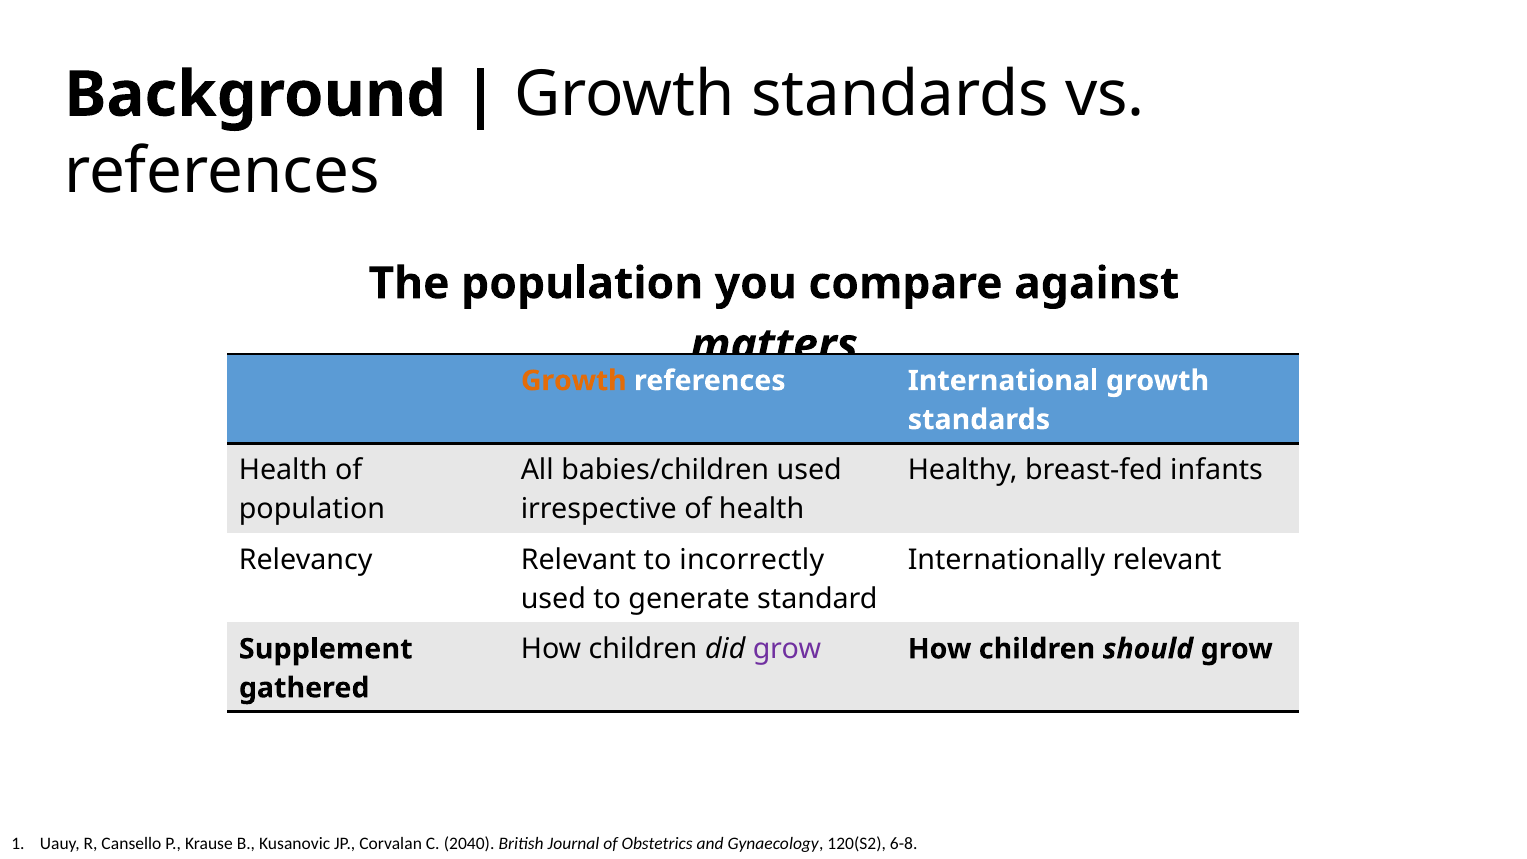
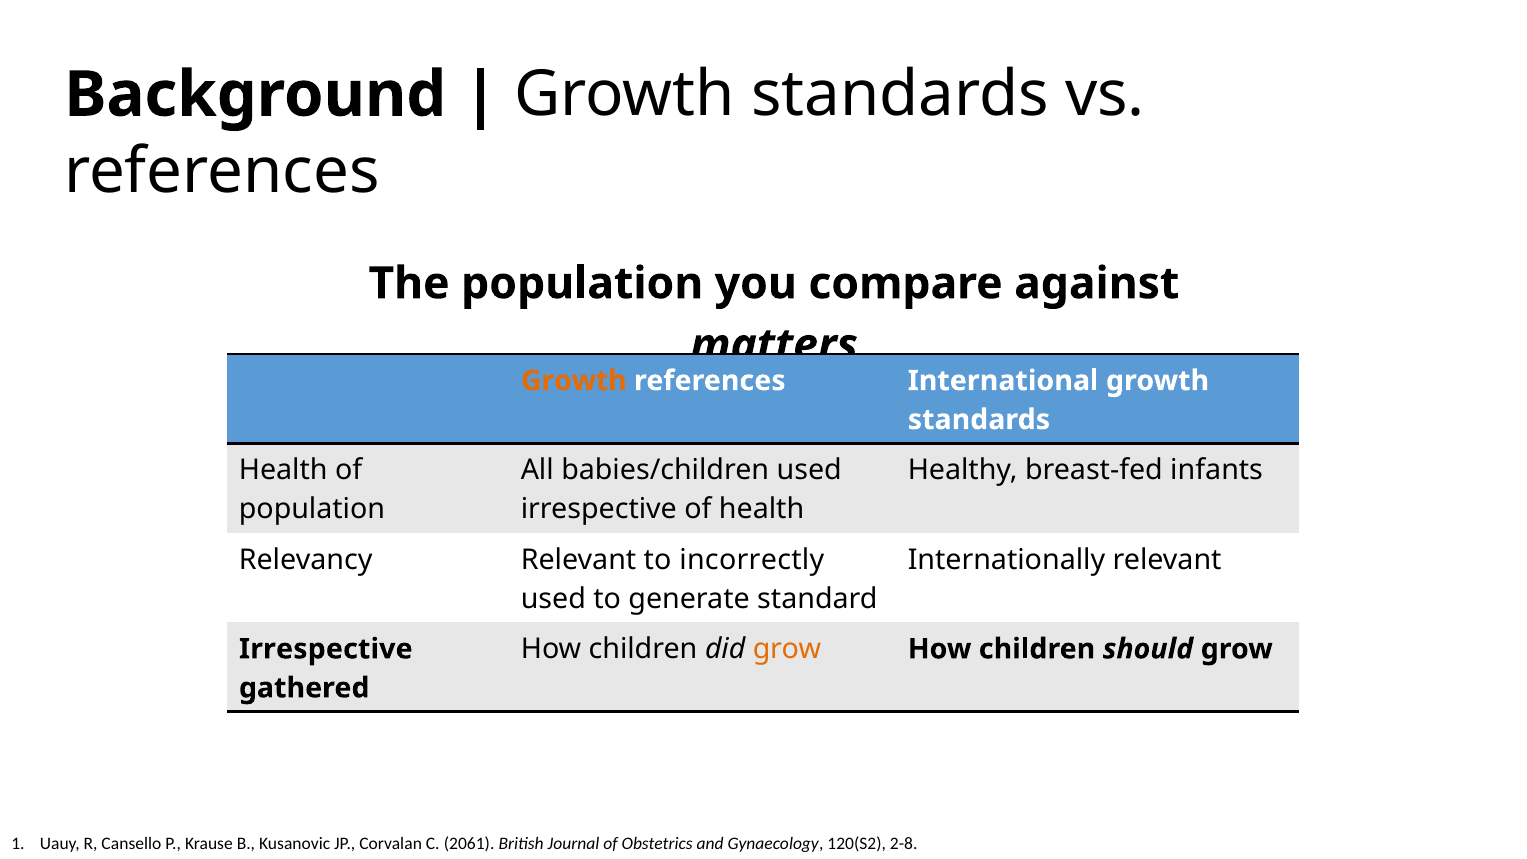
grow colour: purple -> orange (787, 649)
Supplement: Supplement -> Irrespective (326, 649)
2040: 2040 -> 2061 (469, 843)
6-8: 6-8 -> 2-8 (904, 843)
